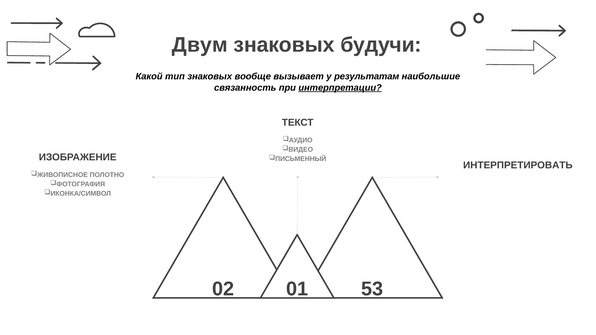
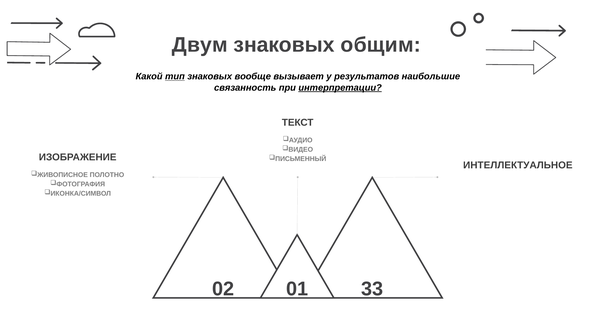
будучи: будучи -> общим (381, 45)
тип underline: none -> present (175, 77)
результатам: результатам -> результатов (367, 77)
ИНТЕРПРЕТИРОВАТЬ: ИНТЕРПРЕТИРОВАТЬ -> ИНТЕЛЛЕКТУАЛЬНОЕ (518, 166)
53: 53 -> 33 (372, 289)
